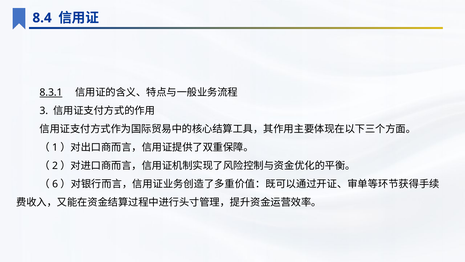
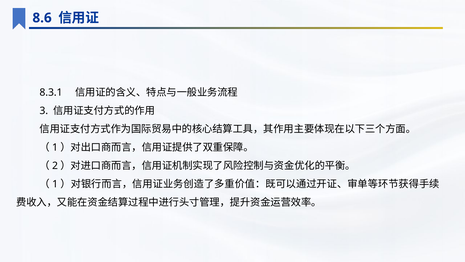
8.4: 8.4 -> 8.6 (42, 18)
8.3.1 underline: present -> none (51, 92)
6: 6 -> 1 (55, 184)
